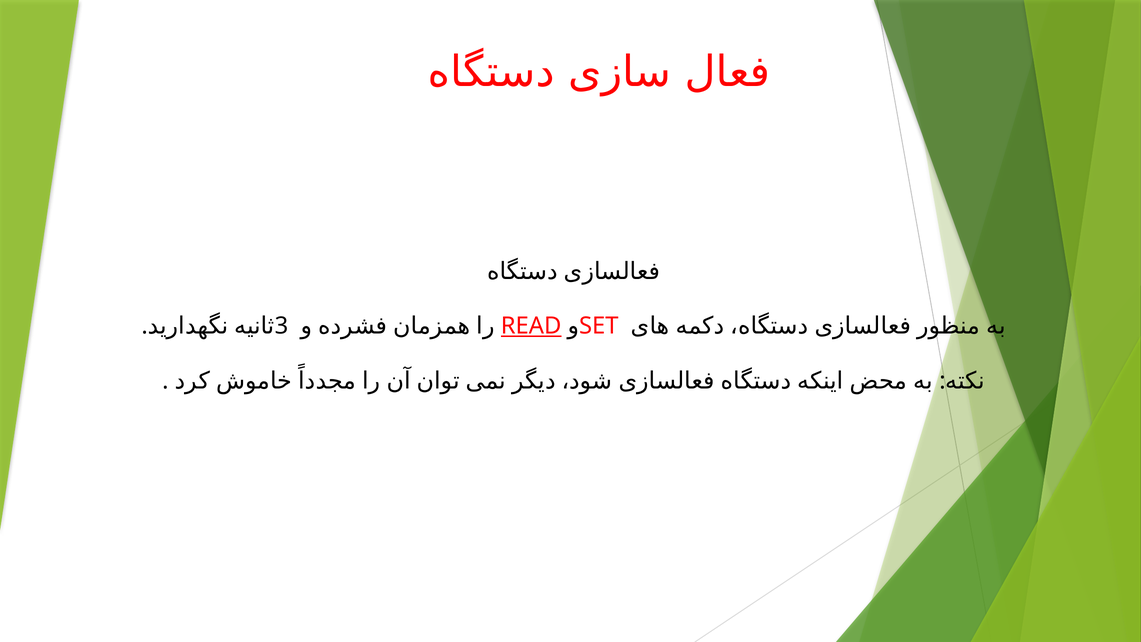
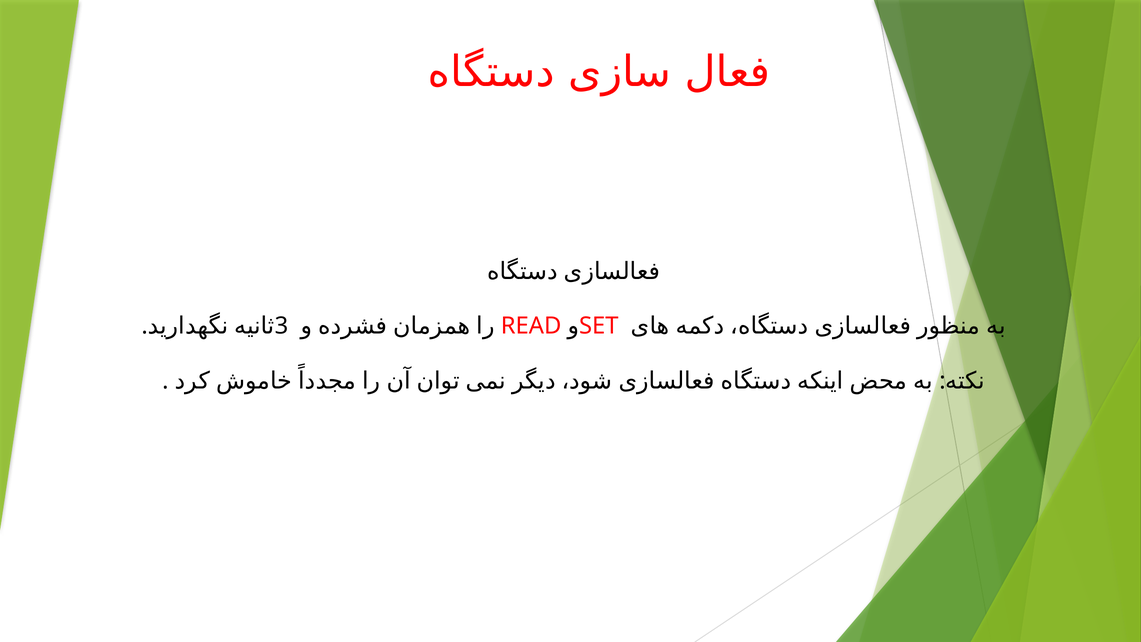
READ underline: present -> none (531, 326)
